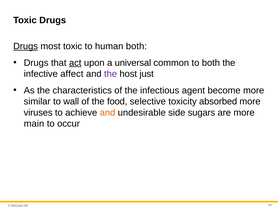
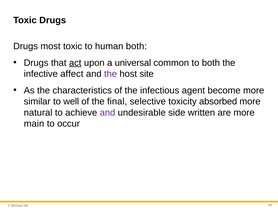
Drugs underline: present -> none (26, 46)
just: just -> site (147, 74)
wall: wall -> well (71, 102)
food: food -> final (117, 102)
viruses: viruses -> natural (38, 113)
and colour: orange -> purple (108, 113)
sugars: sugars -> written (201, 113)
